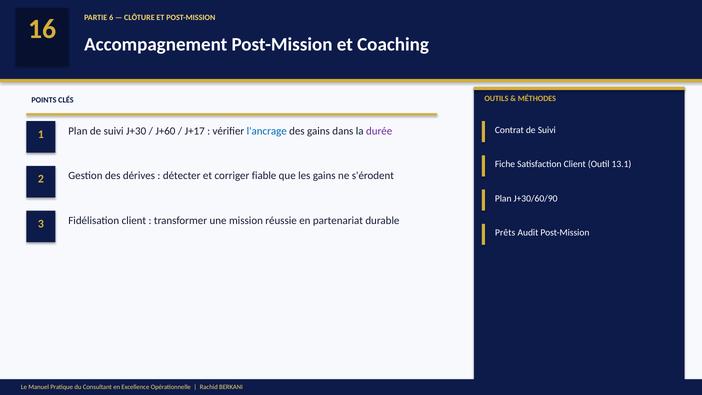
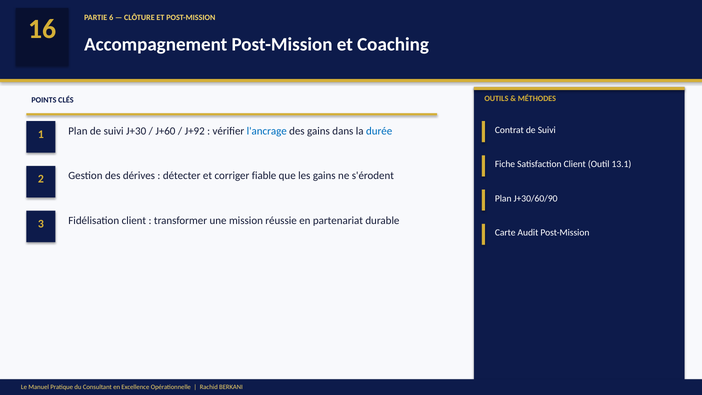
J+17: J+17 -> J+92 (195, 131)
durée colour: purple -> blue (379, 131)
Prêts: Prêts -> Carte (505, 233)
